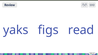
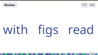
yaks: yaks -> with (16, 30)
